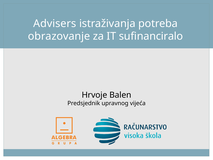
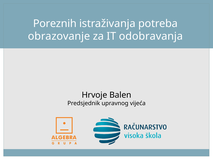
Advisers: Advisers -> Poreznih (55, 23)
sufinanciralo: sufinanciralo -> odobravanja (151, 36)
